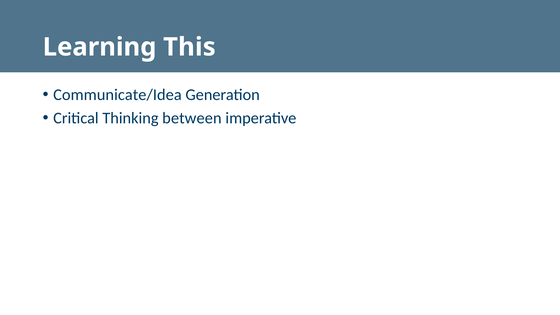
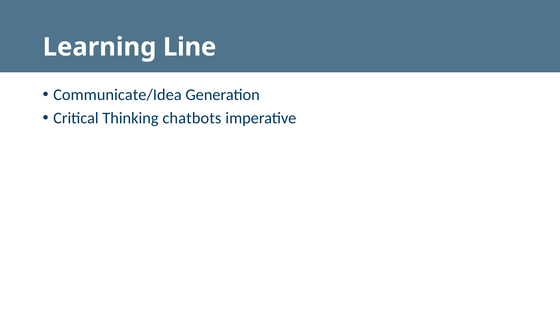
This: This -> Line (190, 47)
between: between -> chatbots (192, 118)
